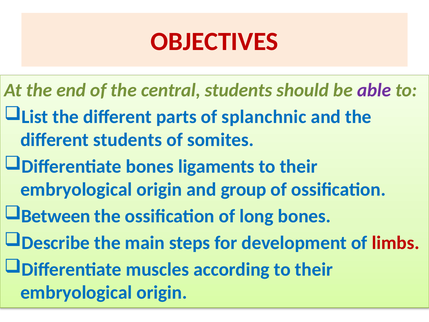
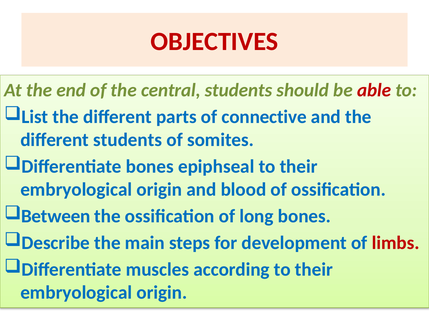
able colour: purple -> red (374, 90)
splanchnic: splanchnic -> connective (264, 117)
ligaments: ligaments -> epiphseal (216, 166)
group: group -> blood (244, 189)
